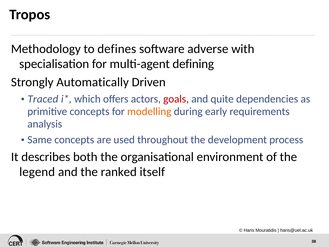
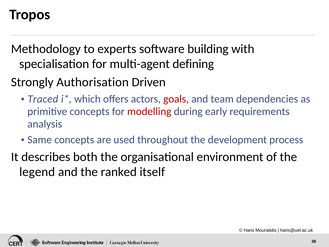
defines: defines -> experts (117, 49)
adverse: adverse -> building (208, 49)
Automatically: Automatically -> Authorisation (93, 82)
quite: quite -> team (222, 99)
modelling colour: orange -> red (149, 111)
